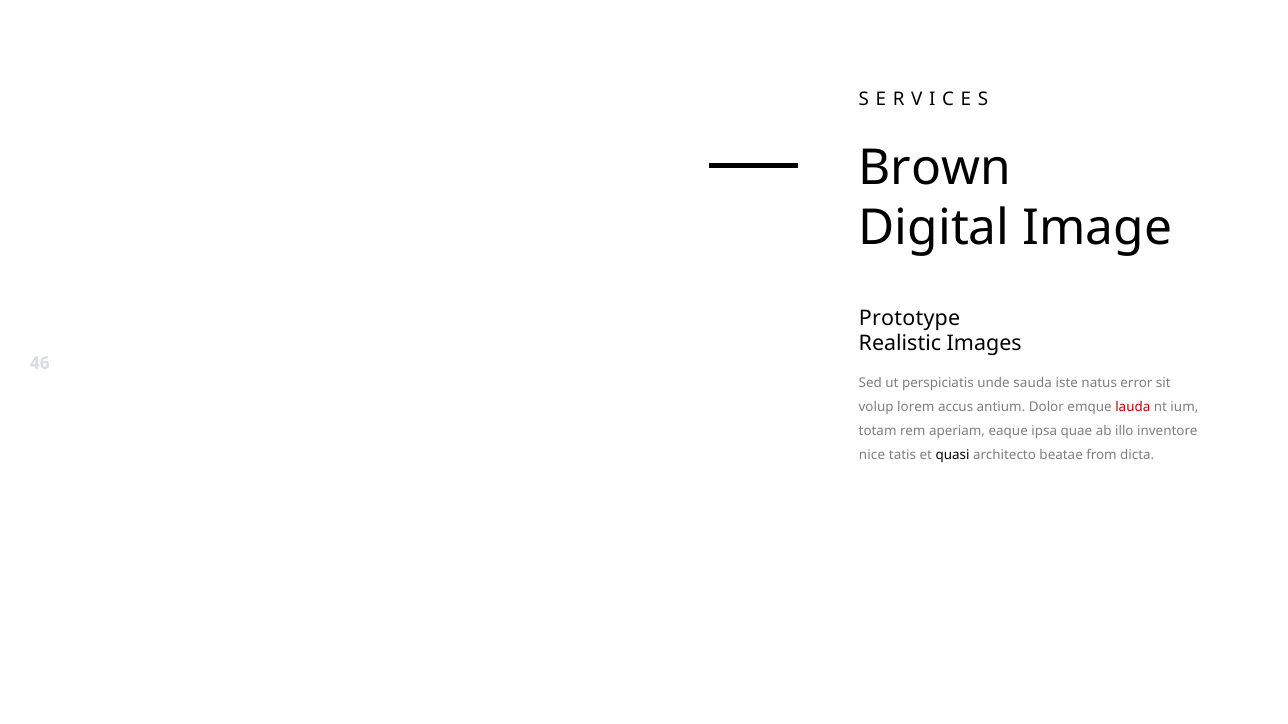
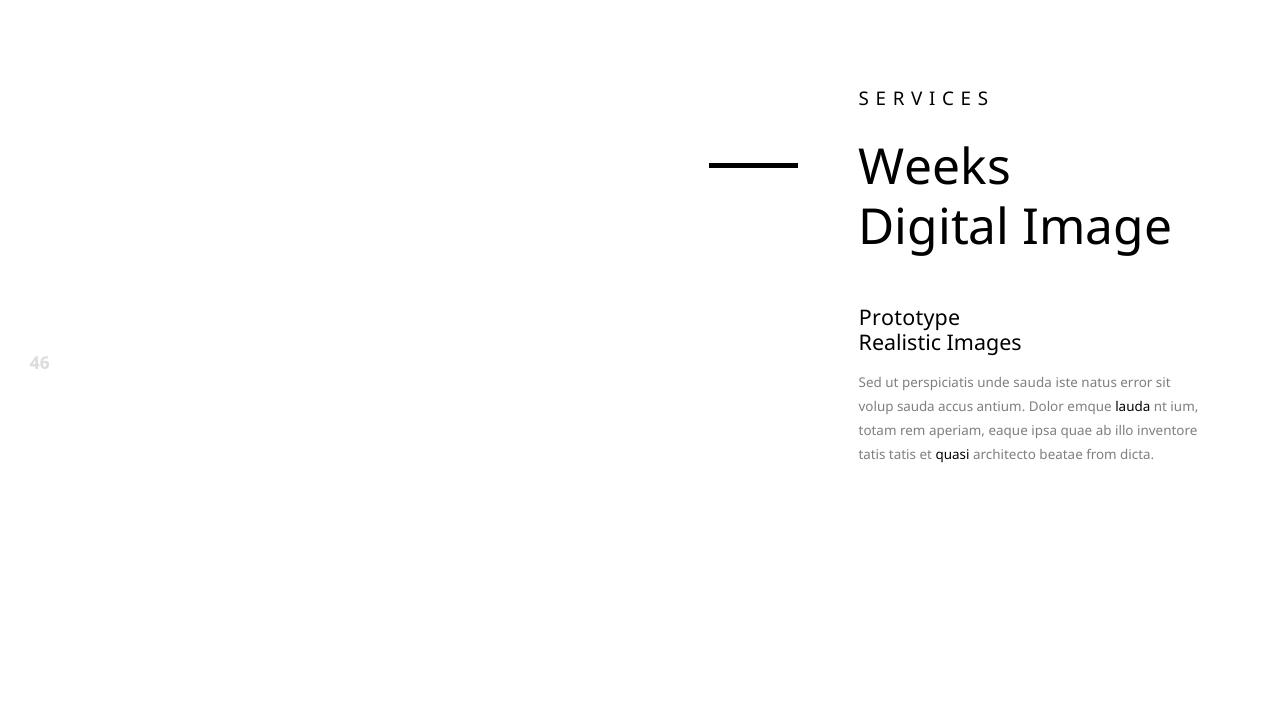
Brown: Brown -> Weeks (935, 169)
volup lorem: lorem -> sauda (916, 407)
lauda colour: red -> black (1133, 407)
nice: nice -> tatis (872, 456)
